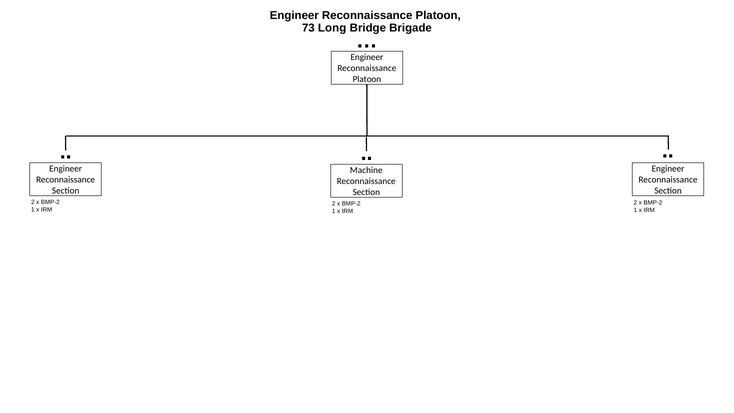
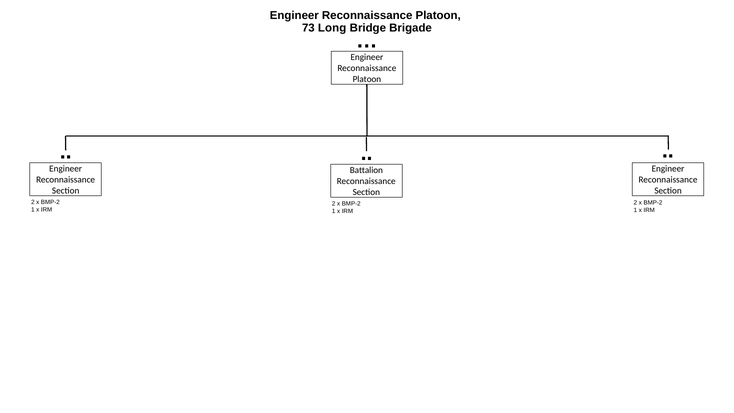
Machine: Machine -> Battalion (366, 170)
